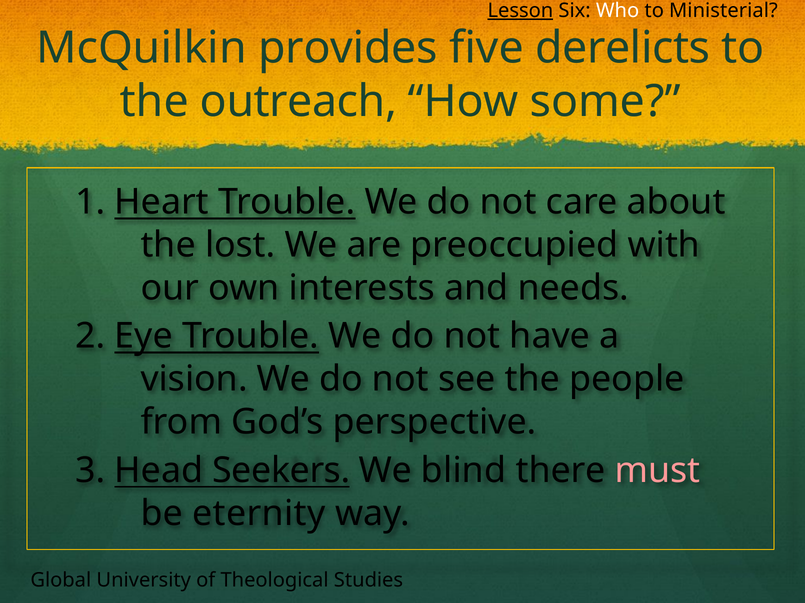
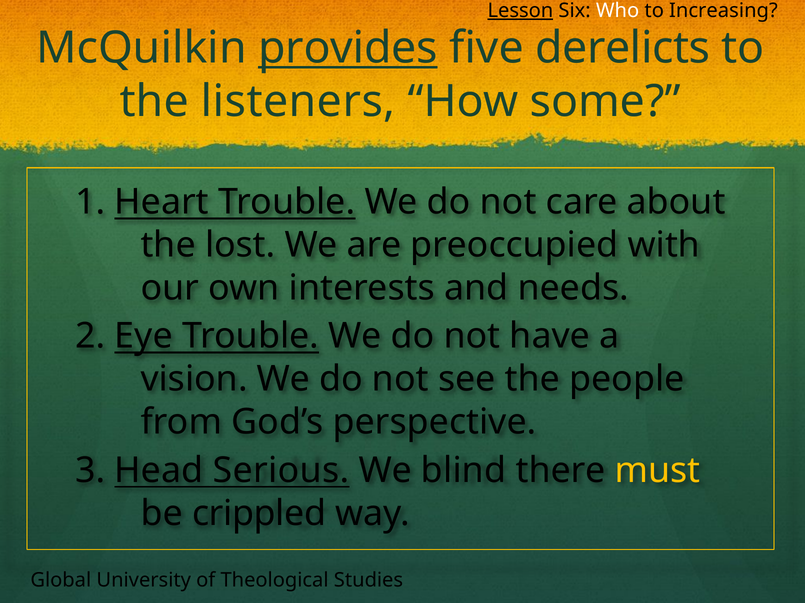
Ministerial: Ministerial -> Increasing (723, 11)
provides underline: none -> present (348, 48)
outreach: outreach -> listeners (298, 102)
Seekers: Seekers -> Serious (281, 471)
must colour: pink -> yellow (657, 471)
eternity: eternity -> crippled (259, 514)
